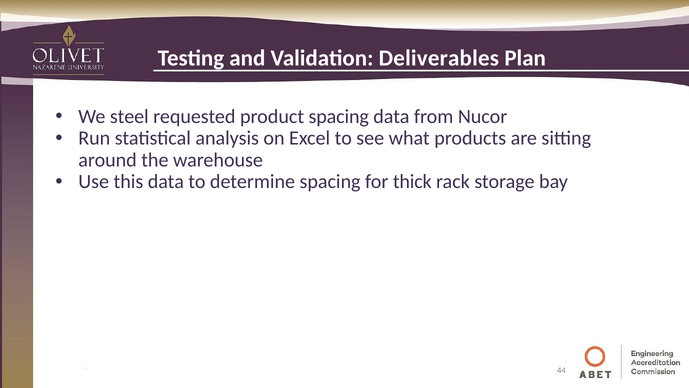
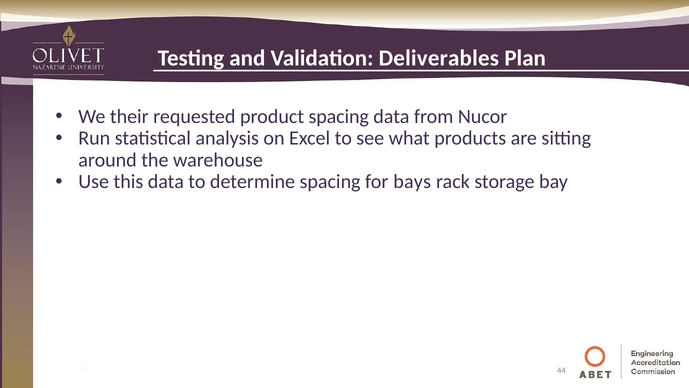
steel: steel -> their (129, 116)
thick: thick -> bays (412, 182)
